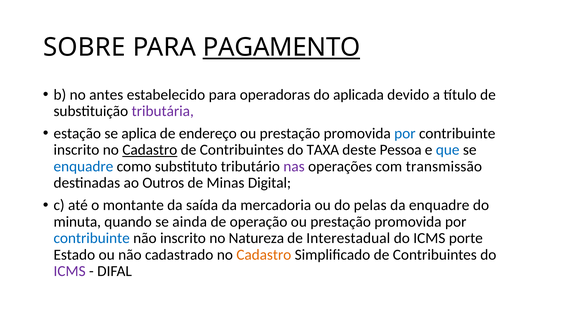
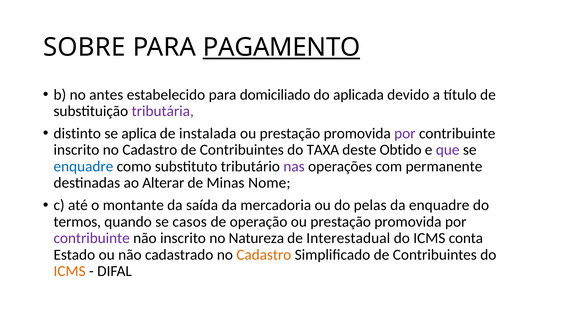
operadoras: operadoras -> domiciliado (275, 95)
estação: estação -> distinto (77, 134)
endereço: endereço -> instalada (208, 134)
por colour: blue -> purple (405, 134)
Cadastro underline: present -> none (150, 150)
Pessoa: Pessoa -> Obtido (401, 150)
que colour: blue -> purple (448, 150)
transmissão: transmissão -> permanente (444, 167)
Outros: Outros -> Alterar (163, 183)
Digital: Digital -> Nome (269, 183)
minuta: minuta -> termos (77, 222)
ainda: ainda -> casos (190, 222)
contribuinte colour: blue -> purple (92, 238)
porte: porte -> conta (466, 238)
ICMS colour: purple -> orange (70, 271)
